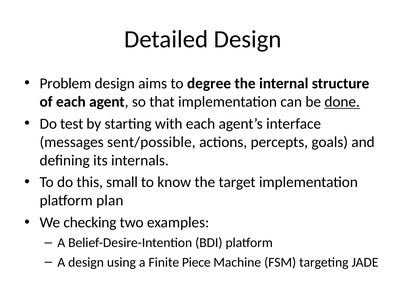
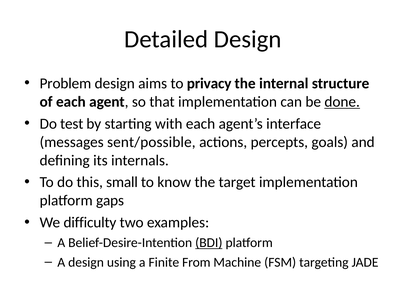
degree: degree -> privacy (209, 83)
plan: plan -> gaps (110, 200)
checking: checking -> difficulty (90, 222)
BDI underline: none -> present (209, 242)
Piece: Piece -> From (196, 262)
